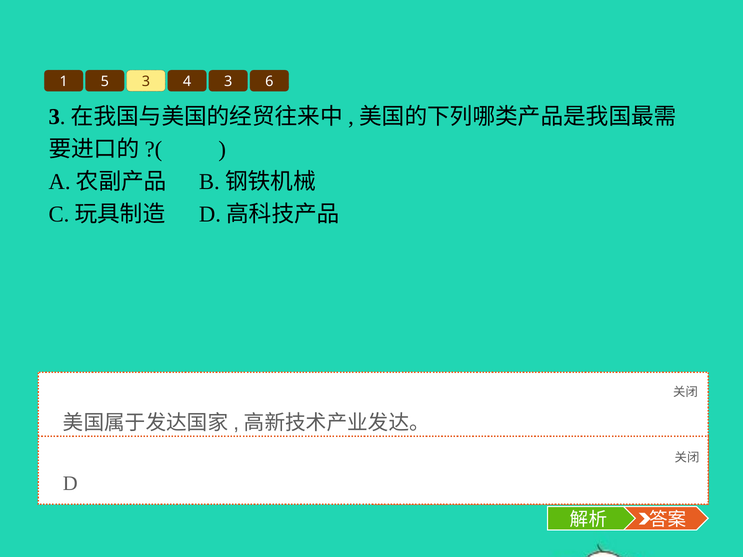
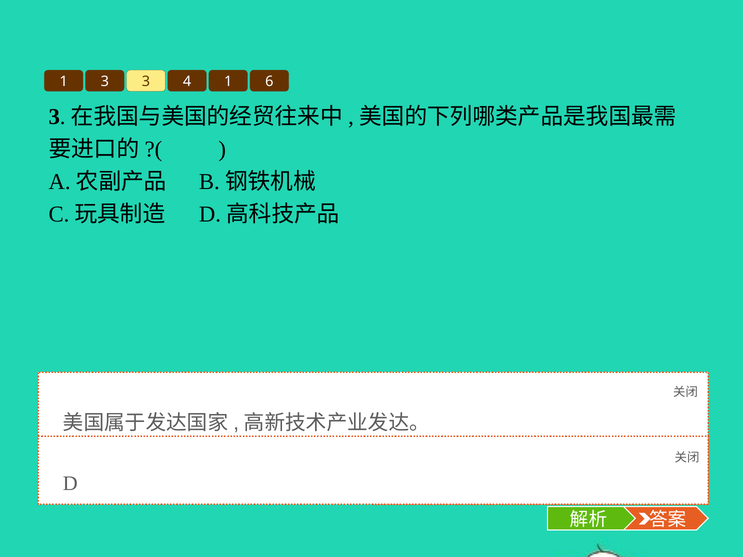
1 5: 5 -> 3 (105, 82)
4 3: 3 -> 1 (228, 82)
